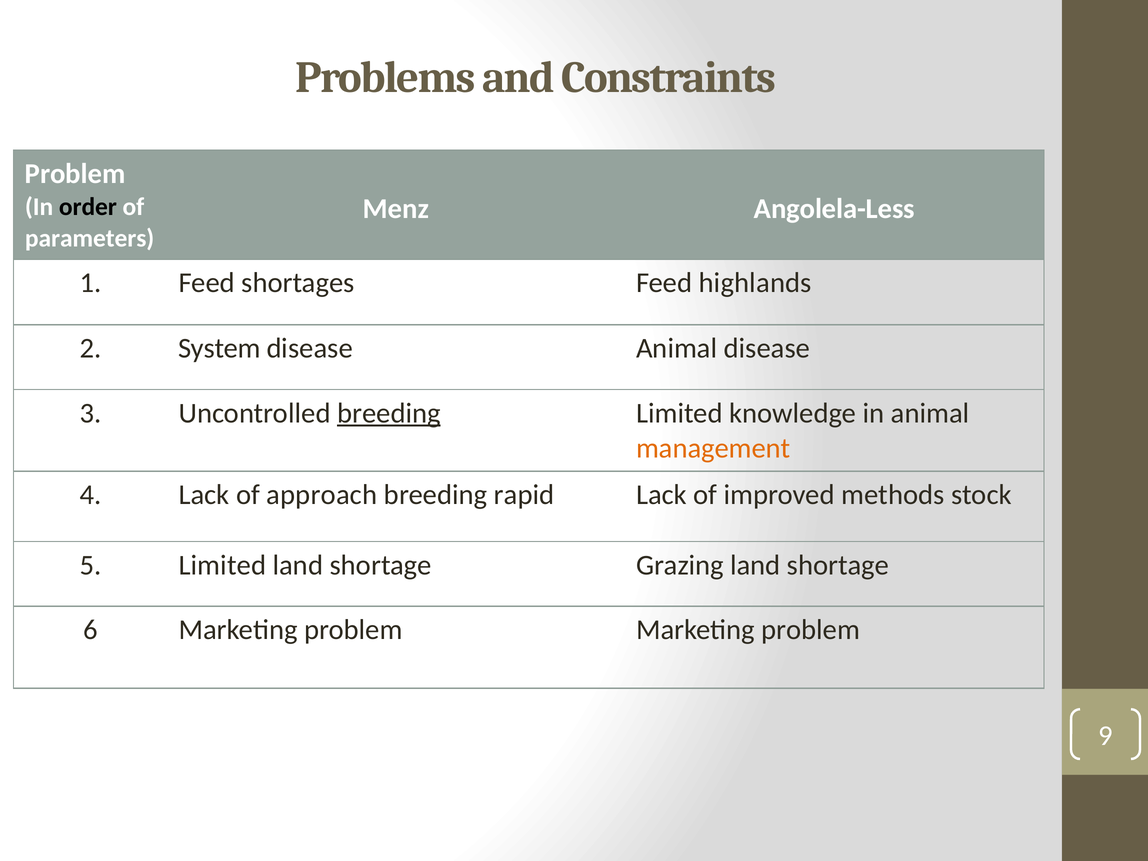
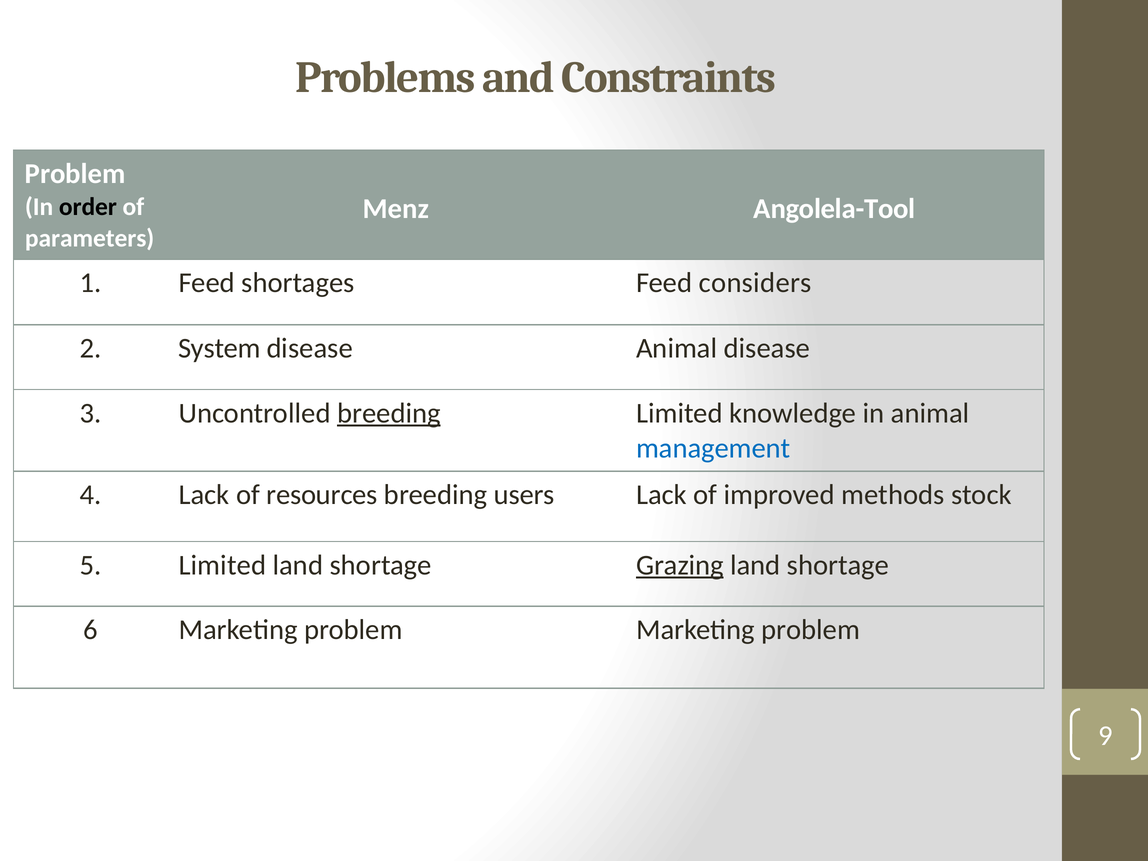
Angolela-Less: Angolela-Less -> Angolela-Tool (834, 209)
highlands: highlands -> considers (755, 283)
management colour: orange -> blue (713, 448)
approach: approach -> resources (322, 495)
rapid: rapid -> users (524, 495)
Grazing underline: none -> present (680, 565)
